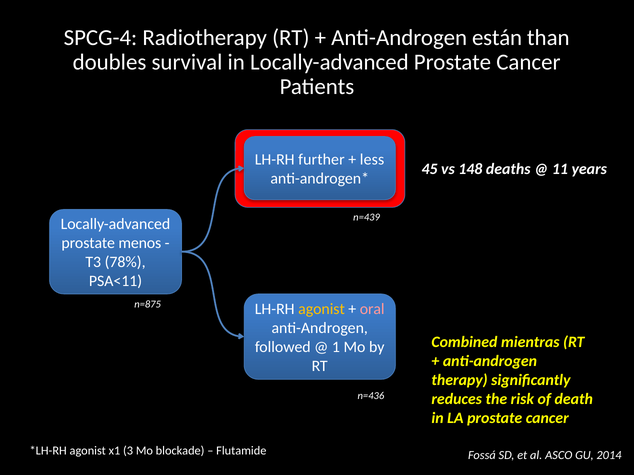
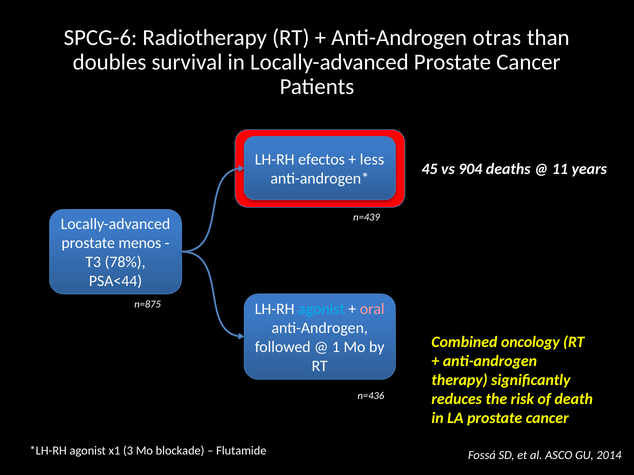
SPCG-4: SPCG-4 -> SPCG-6 (100, 38)
están: están -> otras (497, 38)
further: further -> efectos (322, 160)
148: 148 -> 904 (470, 169)
PSA<11: PSA<11 -> PSA<44 (115, 282)
agonist colour: yellow -> light blue (322, 310)
mientras: mientras -> oncology (530, 342)
